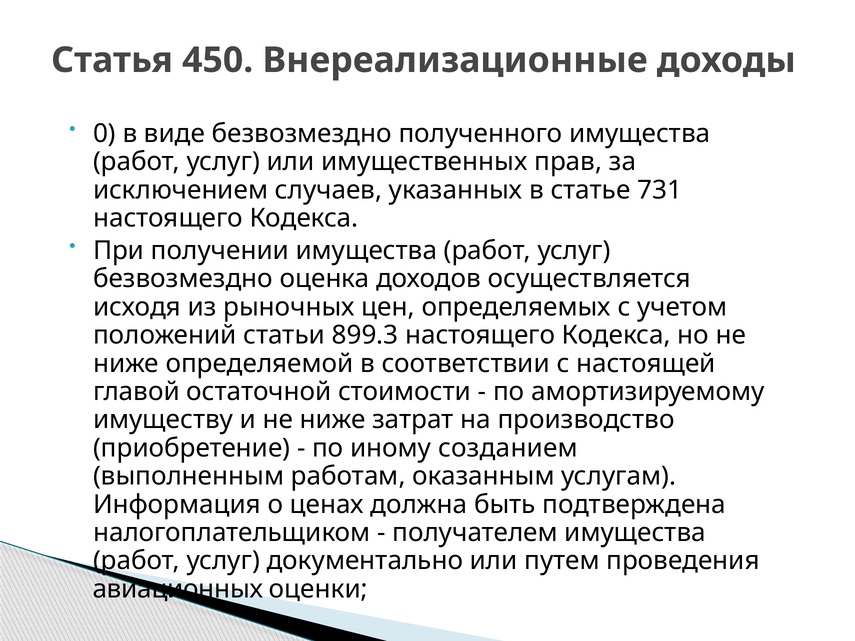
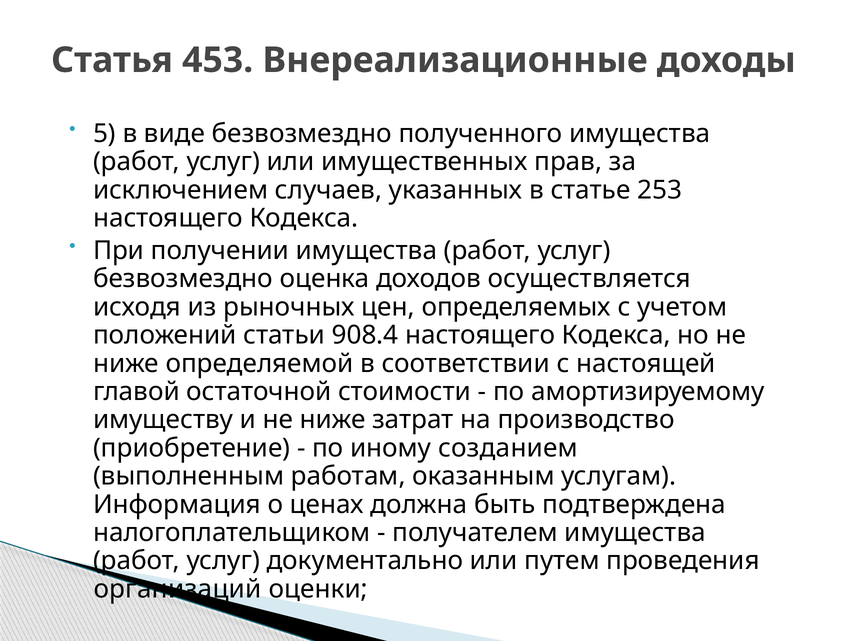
450: 450 -> 453 (218, 60)
0: 0 -> 5 (104, 134)
731: 731 -> 253 (660, 190)
899.3: 899.3 -> 908.4 (365, 335)
авиационных: авиационных -> организаций (178, 589)
